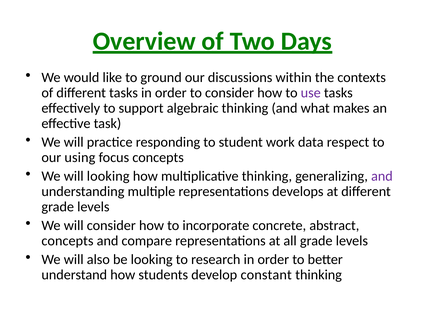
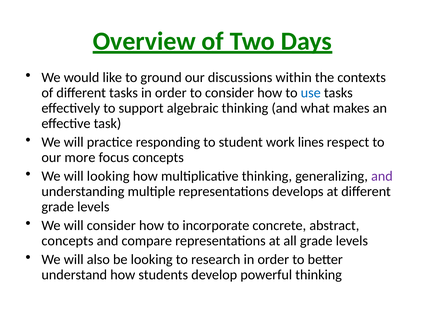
use colour: purple -> blue (311, 93)
data: data -> lines (311, 142)
using: using -> more (80, 157)
constant: constant -> powerful (266, 275)
